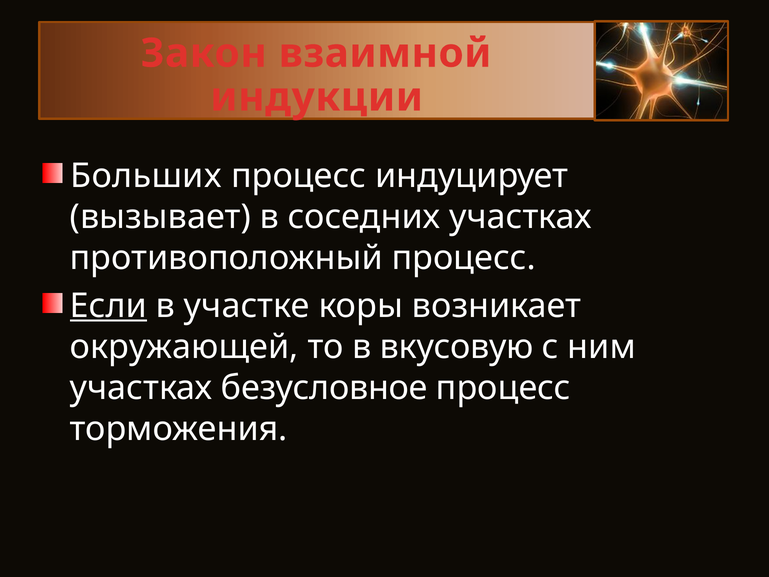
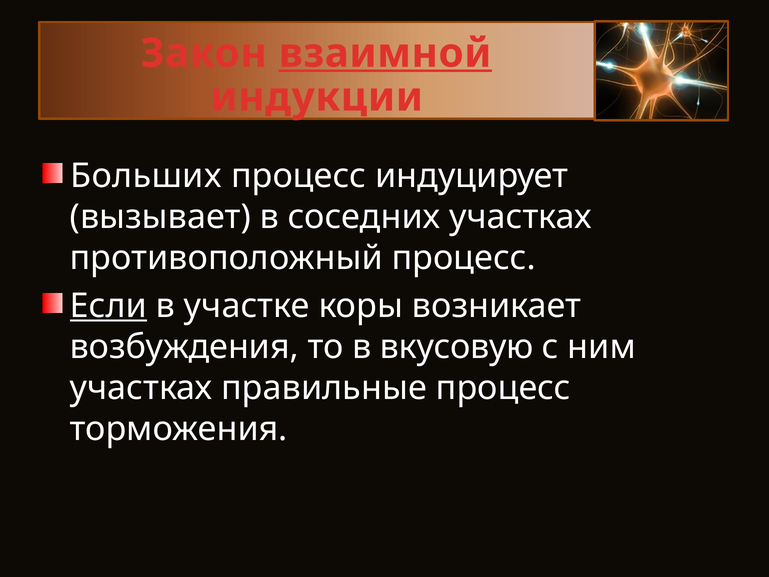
взаимной underline: none -> present (385, 53)
окружающей: окружающей -> возбуждения (184, 347)
безусловное: безусловное -> правильные (324, 388)
